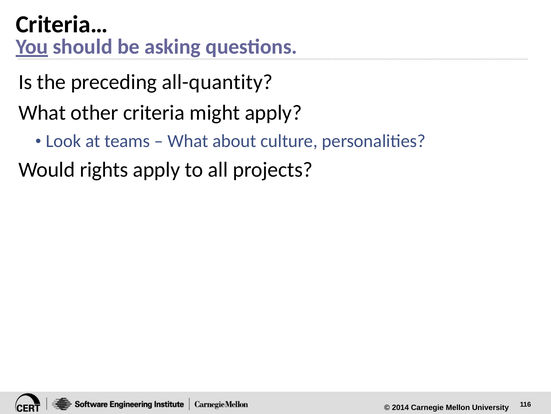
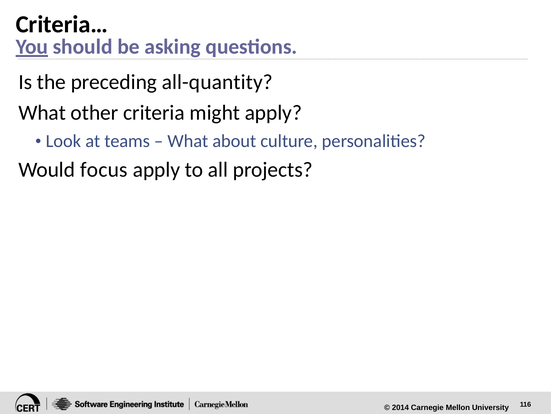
rights: rights -> focus (104, 169)
